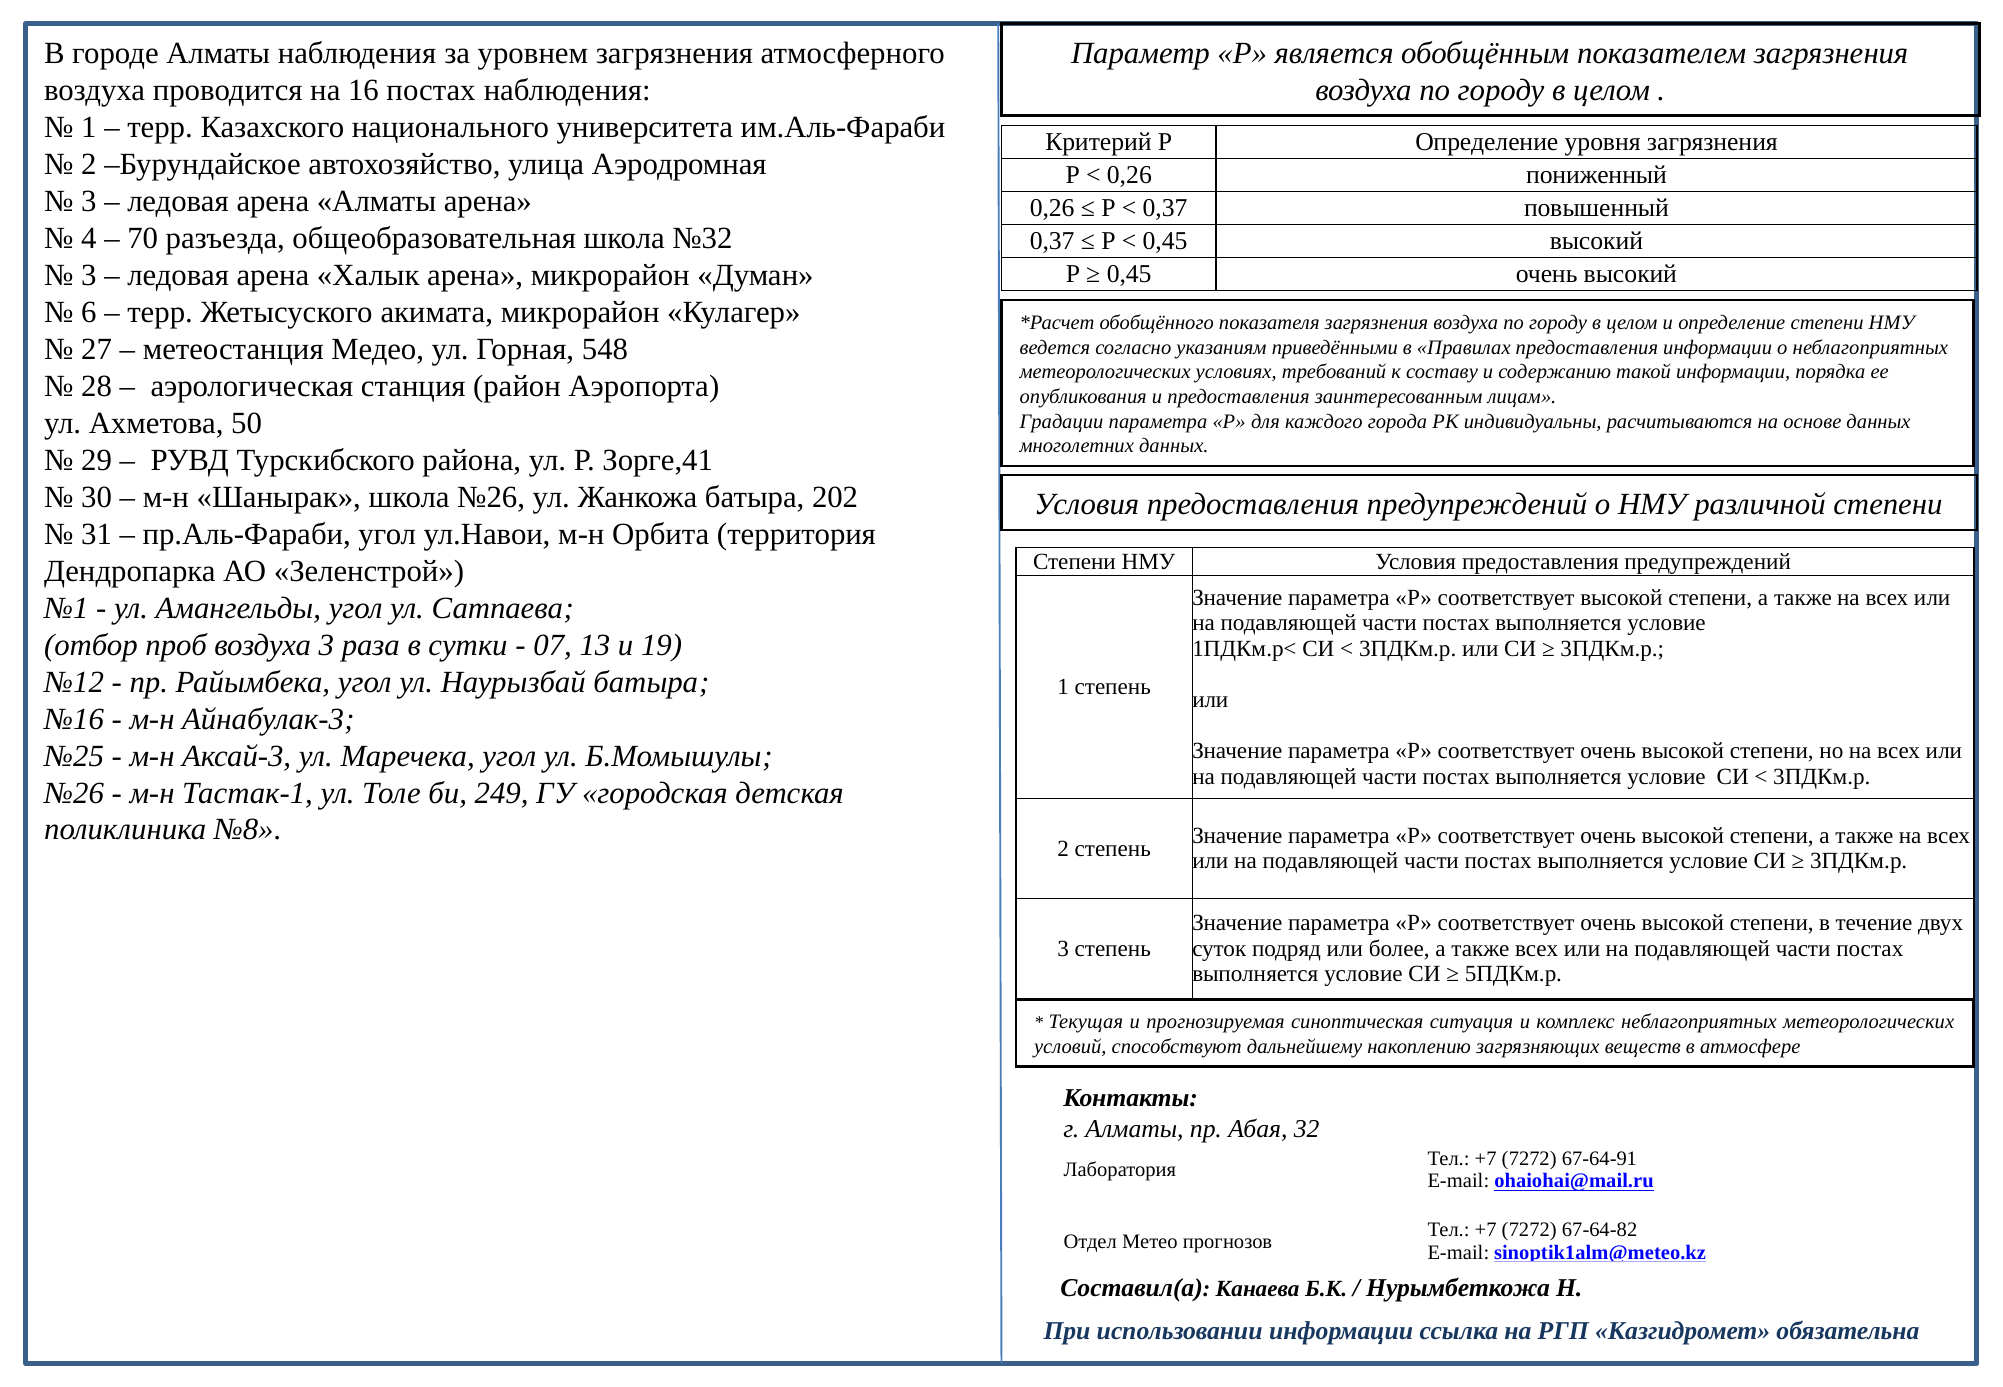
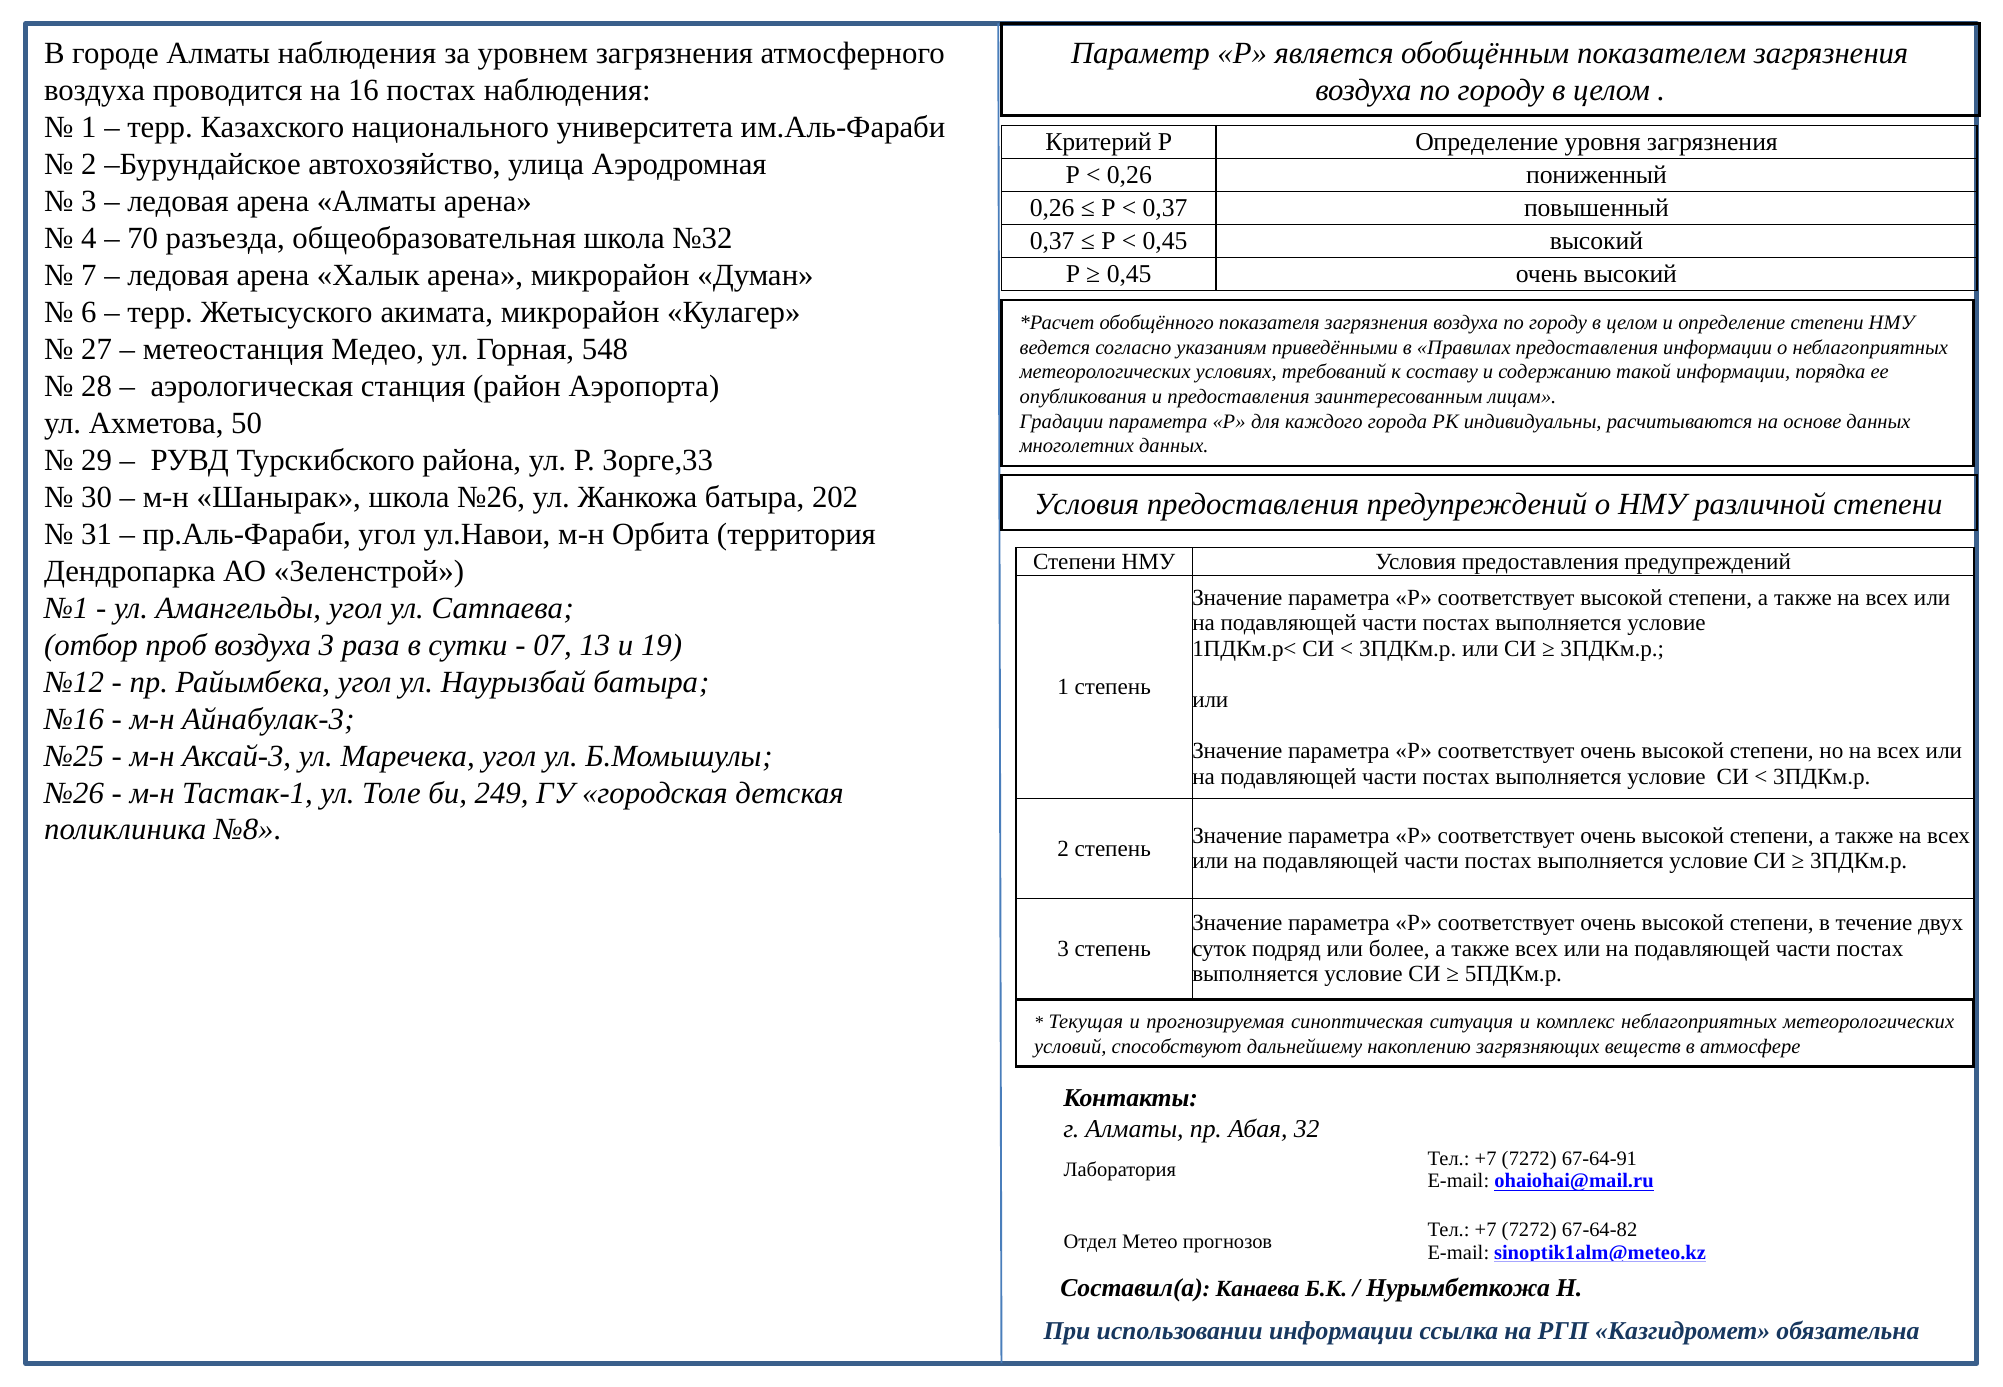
3: 3 -> 7 (89, 275)
Зорге,41: Зорге,41 -> Зорге,33 (658, 460)
